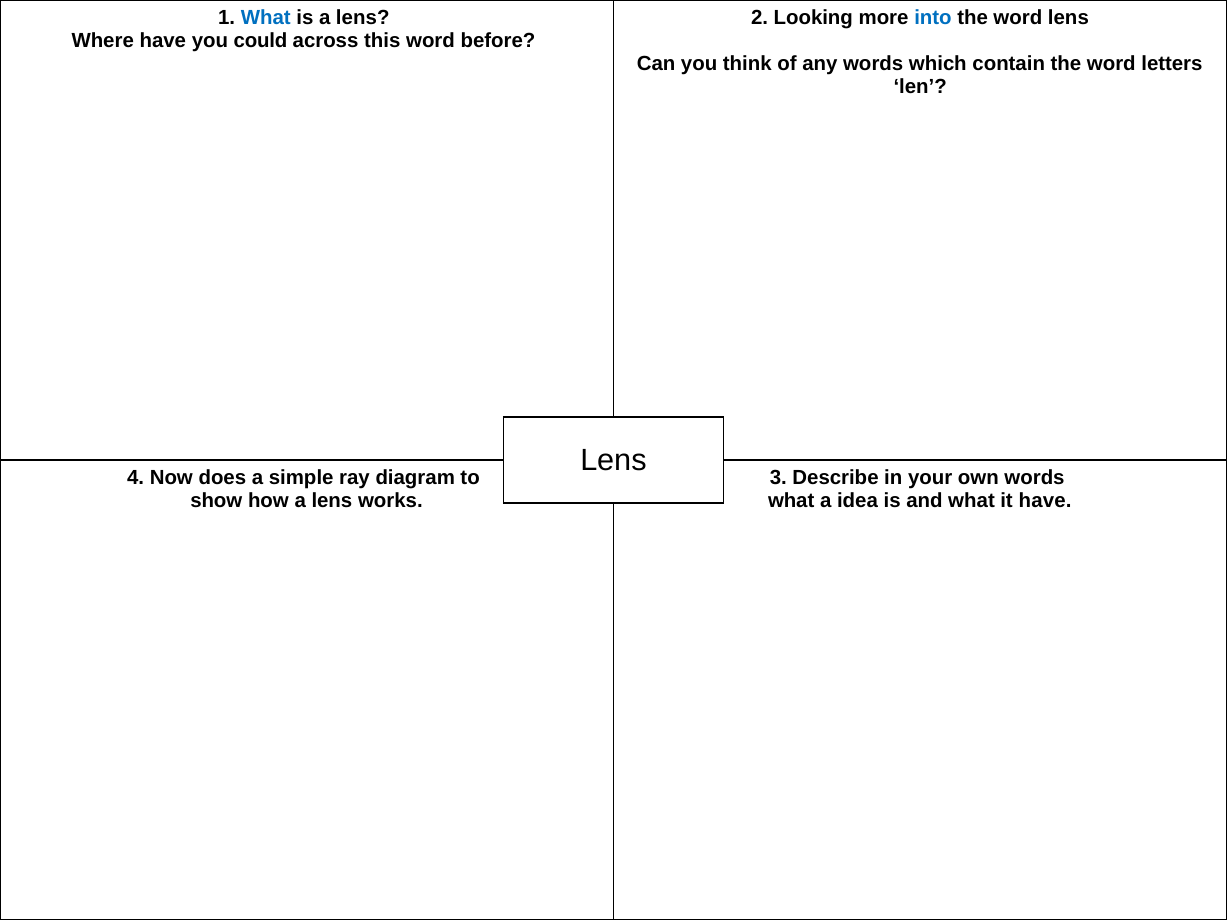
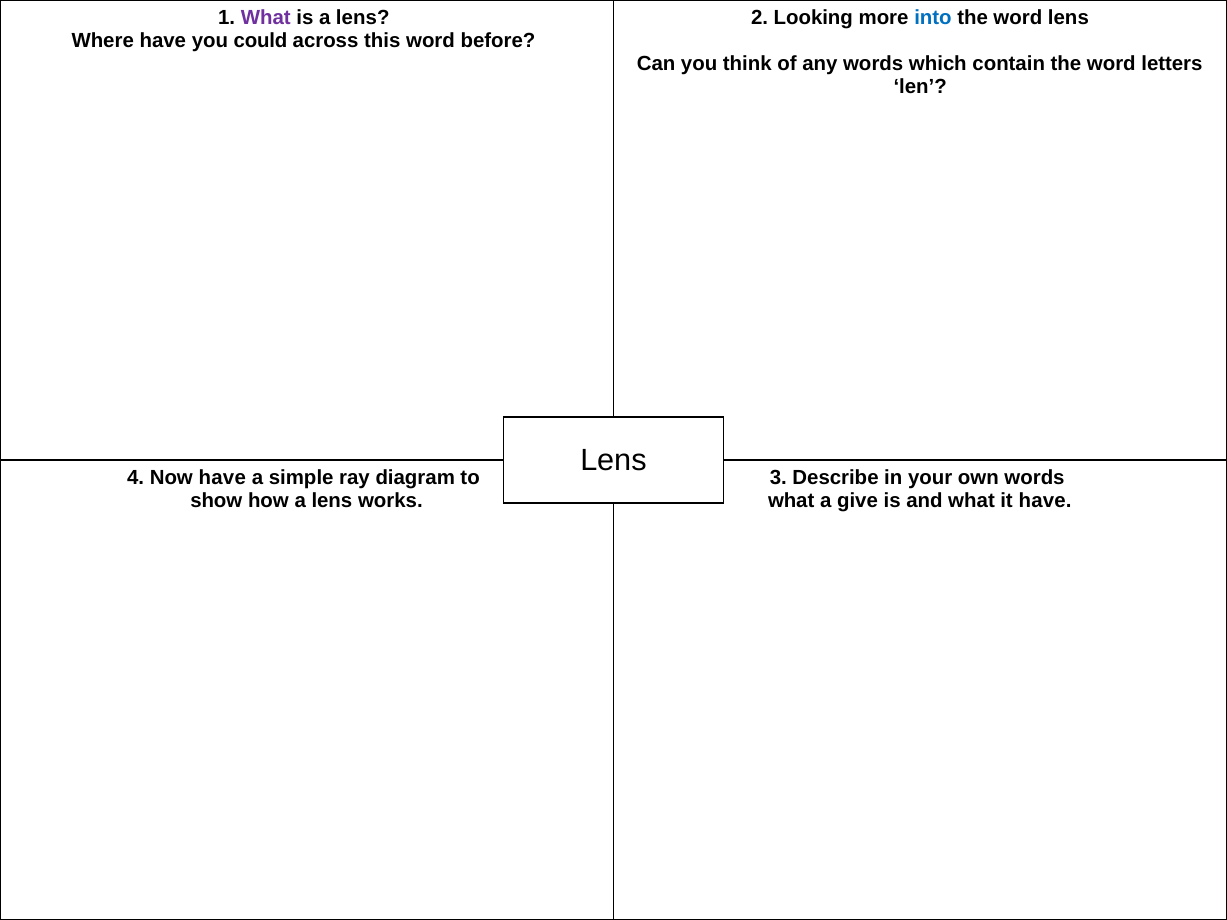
What colour: blue -> purple (266, 18)
Now does: does -> have (222, 478)
idea: idea -> give (858, 501)
